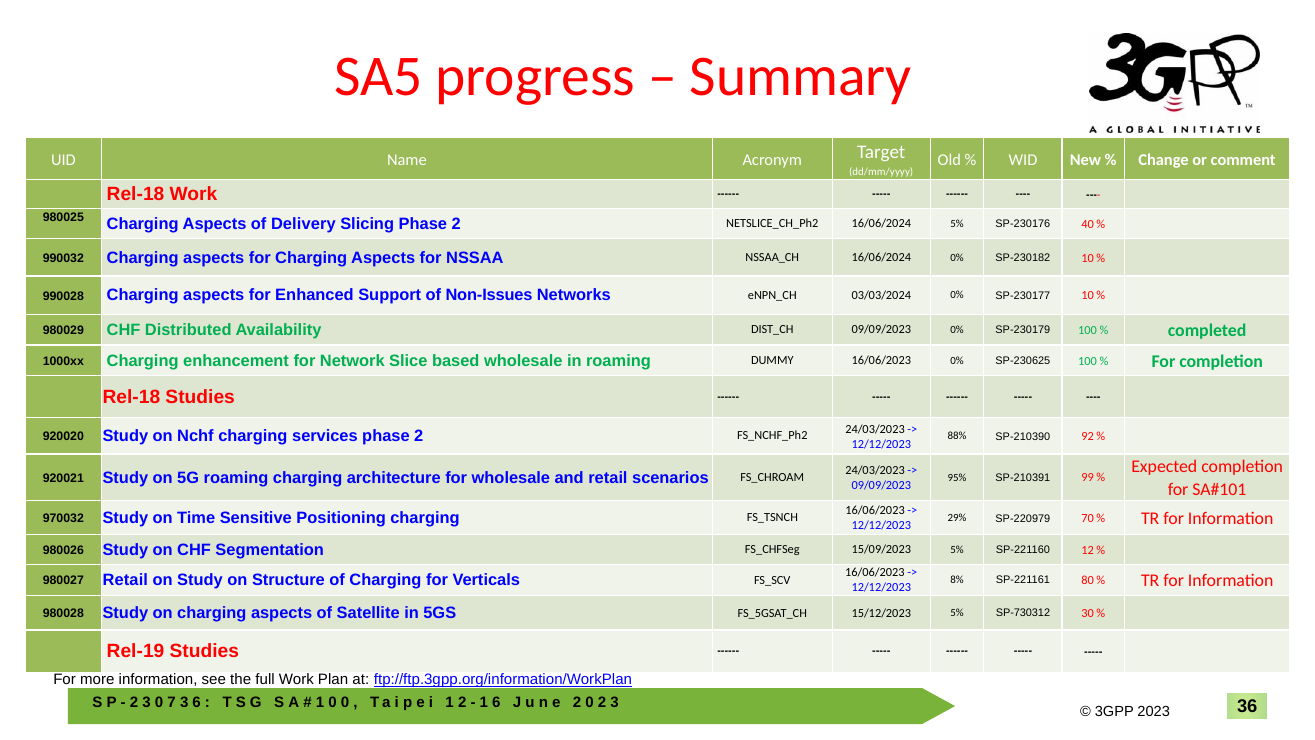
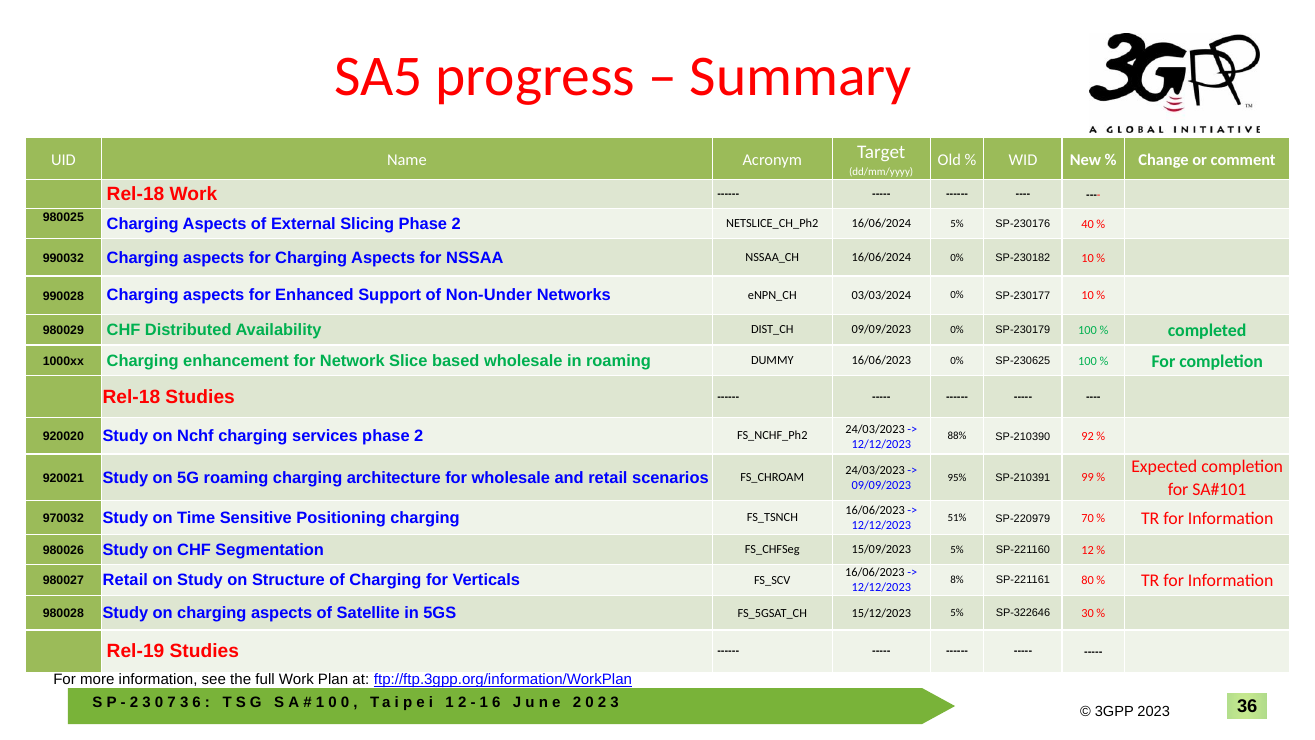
Delivery: Delivery -> External (303, 224)
Non-Issues: Non-Issues -> Non-Under (489, 295)
29%: 29% -> 51% (957, 518)
SP-730312: SP-730312 -> SP-322646 (1023, 613)
